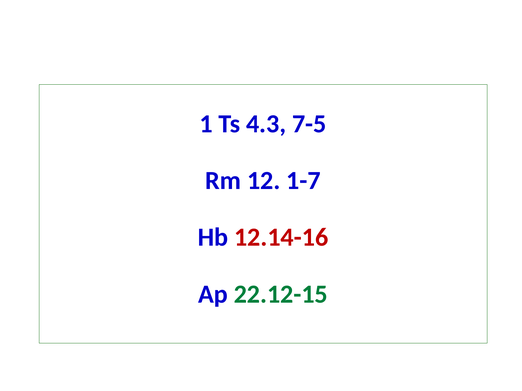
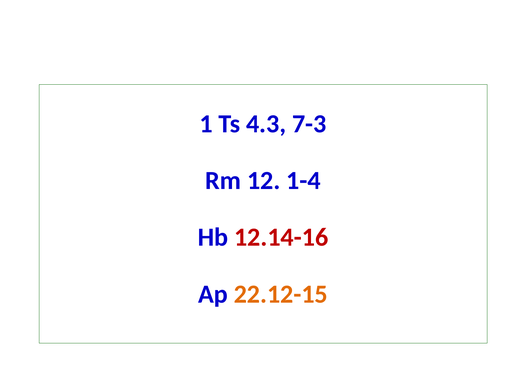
7-5: 7-5 -> 7-3 (309, 124)
1-7: 1-7 -> 1-4 (304, 181)
22.12-15 colour: green -> orange (281, 295)
